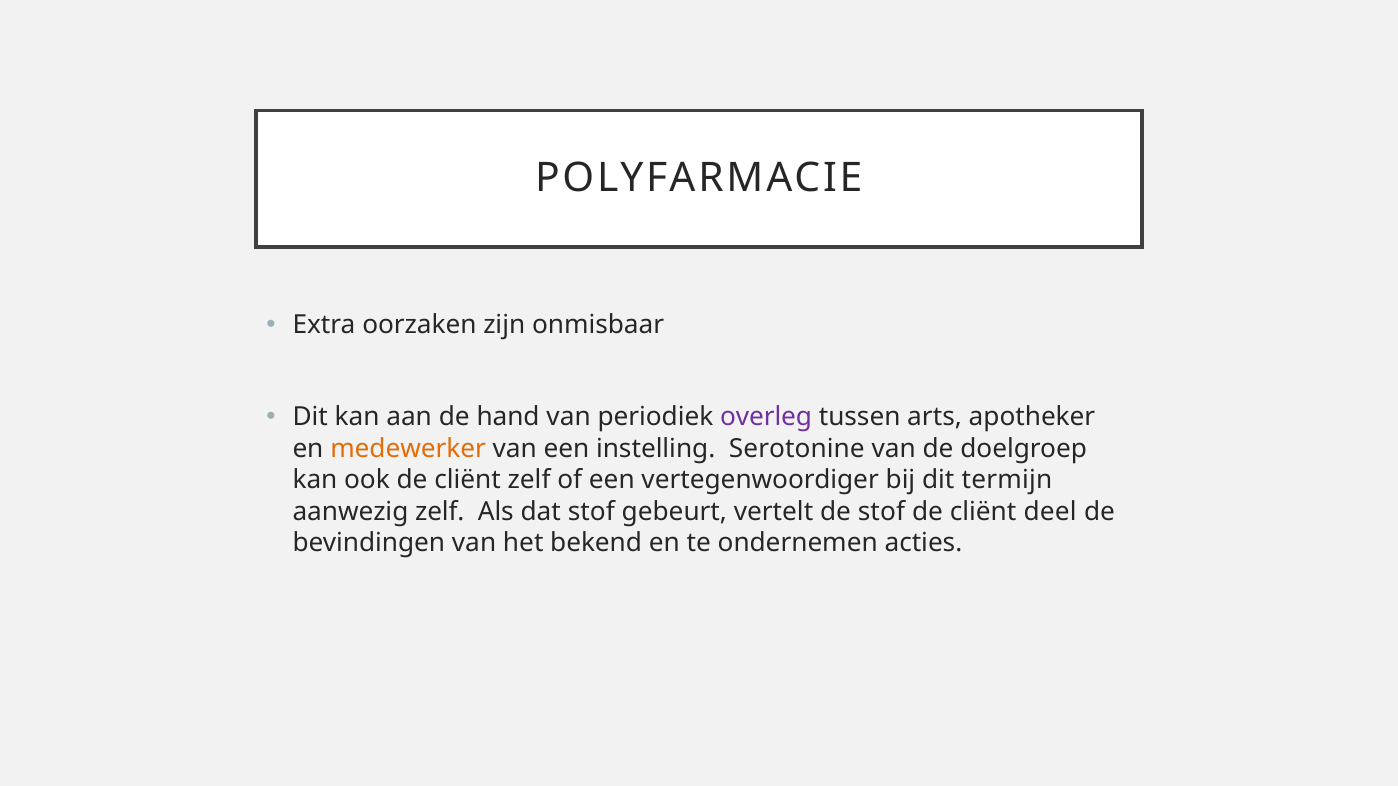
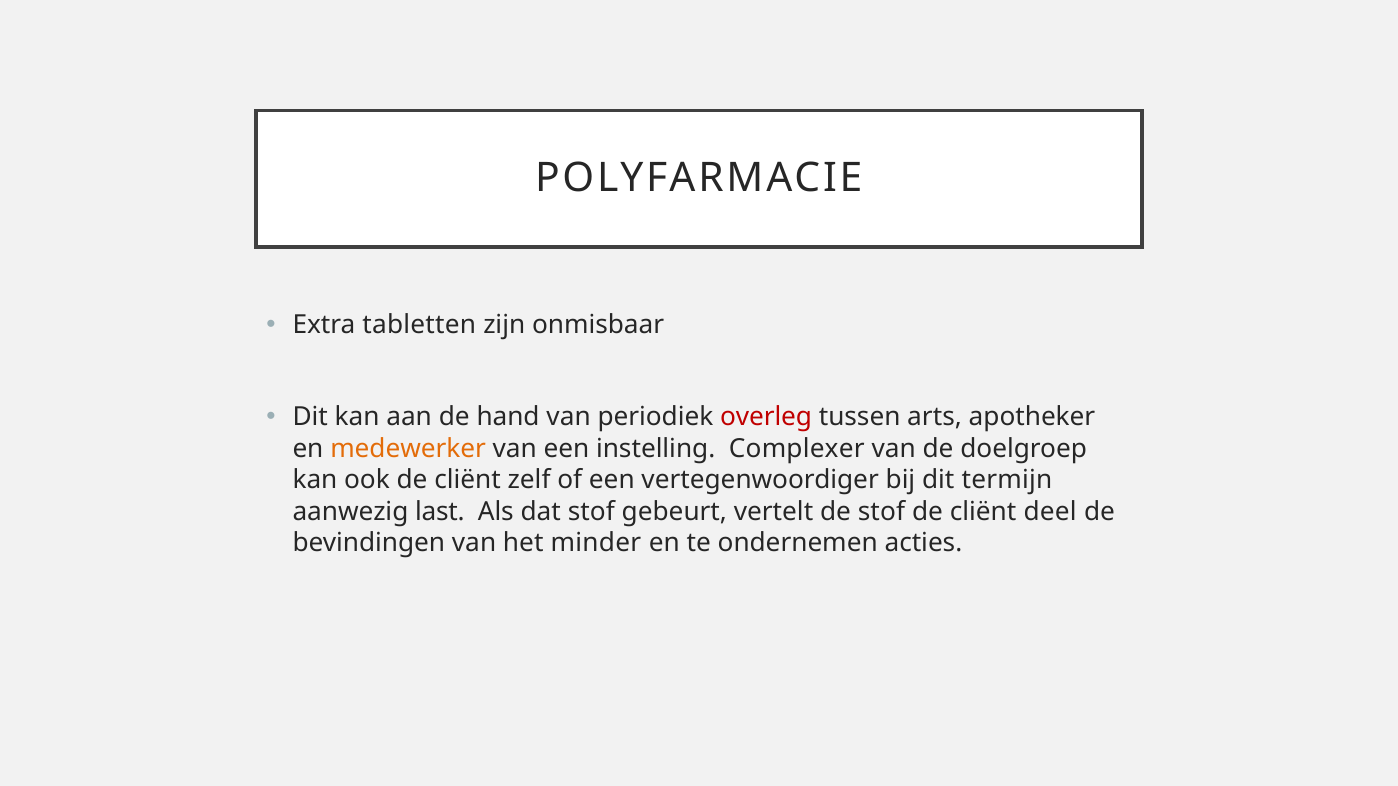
oorzaken: oorzaken -> tabletten (419, 325)
overleg colour: purple -> red (766, 417)
Serotonine: Serotonine -> Complexer (797, 449)
aanwezig zelf: zelf -> last (440, 512)
bekend: bekend -> minder (596, 543)
